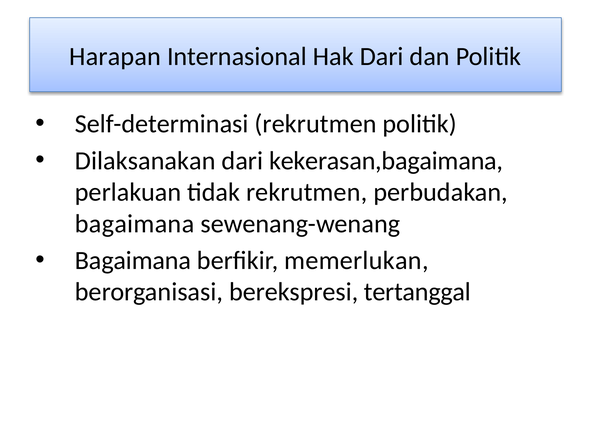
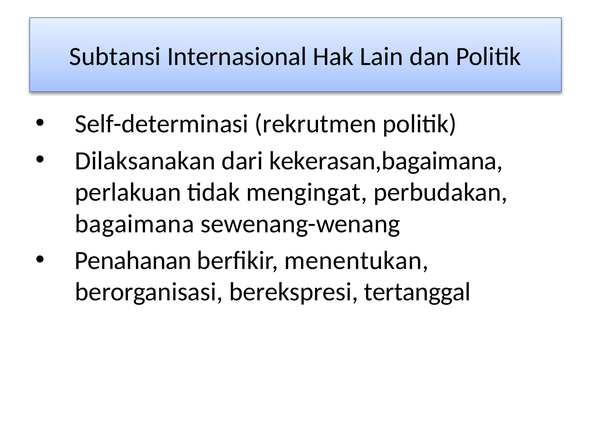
Harapan: Harapan -> Subtansi (115, 57)
Hak Dari: Dari -> Lain (382, 57)
tidak rekrutmen: rekrutmen -> mengingat (307, 192)
Bagaimana: Bagaimana -> Penahanan (133, 261)
memerlukan: memerlukan -> menentukan (356, 261)
